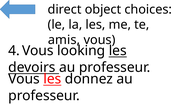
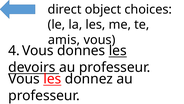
looking: looking -> donnes (81, 50)
